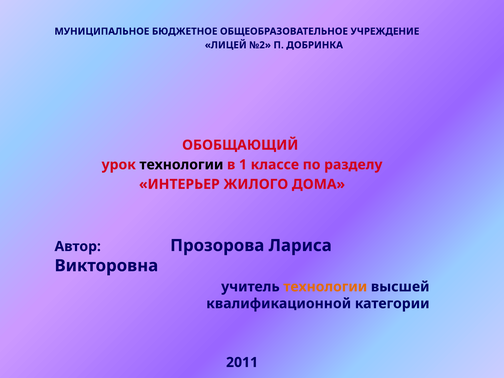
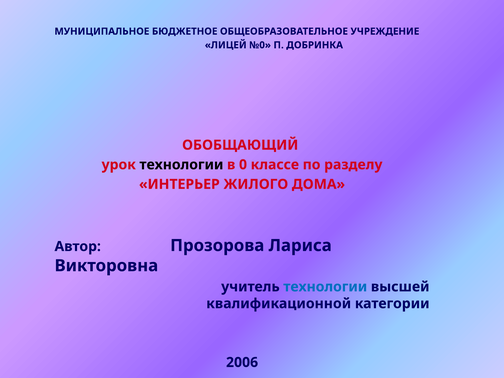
№2: №2 -> №0 (260, 45)
1: 1 -> 0 (243, 165)
технологии colour: orange -> blue (325, 287)
2011: 2011 -> 2006 (242, 362)
